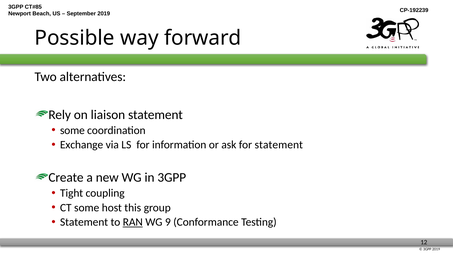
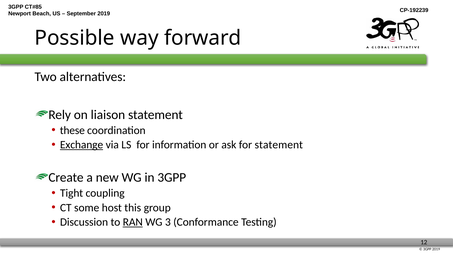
some: some -> these (72, 130)
Exchange underline: none -> present (82, 145)
Statement: Statement -> Discussion (84, 222)
9: 9 -> 3 (168, 222)
